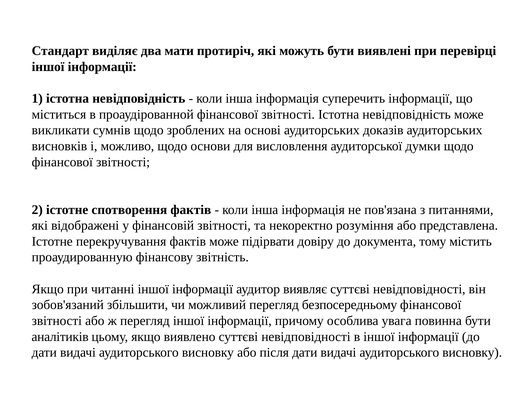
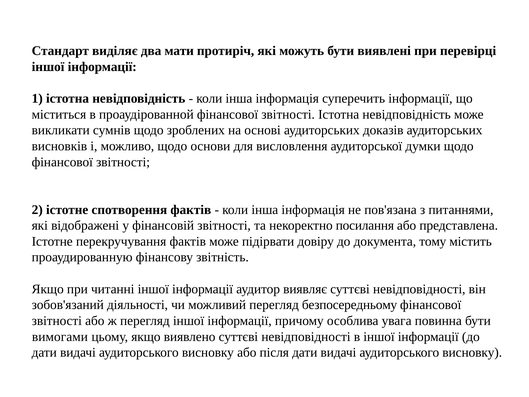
розуміння: розуміння -> посилання (365, 225)
збільшити: збільшити -> діяльності (138, 305)
аналітиків: аналітиків -> вимогами (60, 336)
